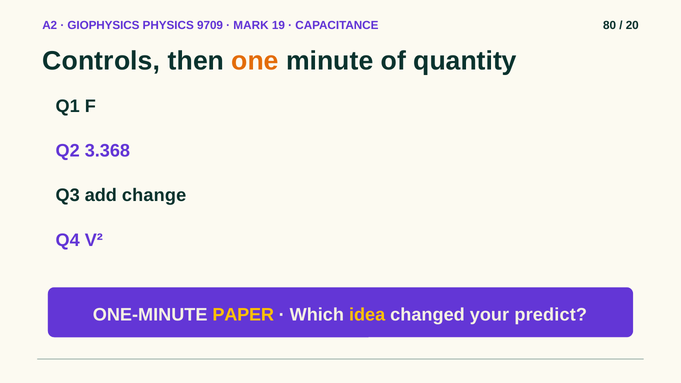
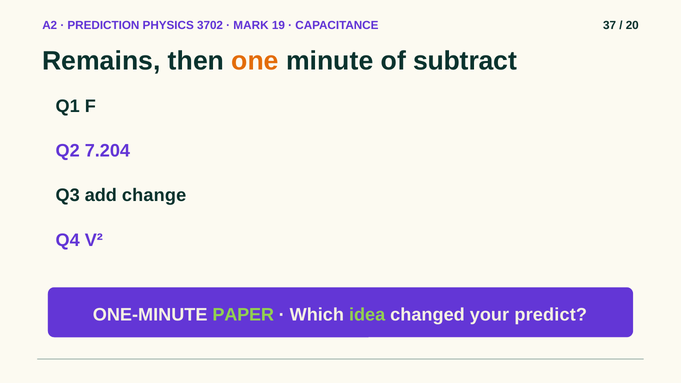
GIOPHYSICS: GIOPHYSICS -> PREDICTION (103, 25)
9709: 9709 -> 3702 (210, 25)
80: 80 -> 37 (610, 25)
Controls: Controls -> Remains (101, 61)
quantity: quantity -> subtract (465, 61)
3.368: 3.368 -> 7.204 (107, 151)
PAPER colour: yellow -> light green (243, 315)
idea colour: yellow -> light green (367, 315)
